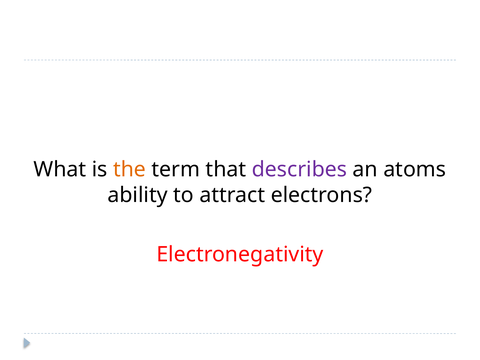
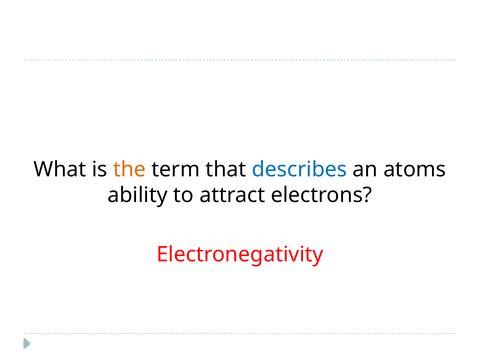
describes colour: purple -> blue (299, 170)
